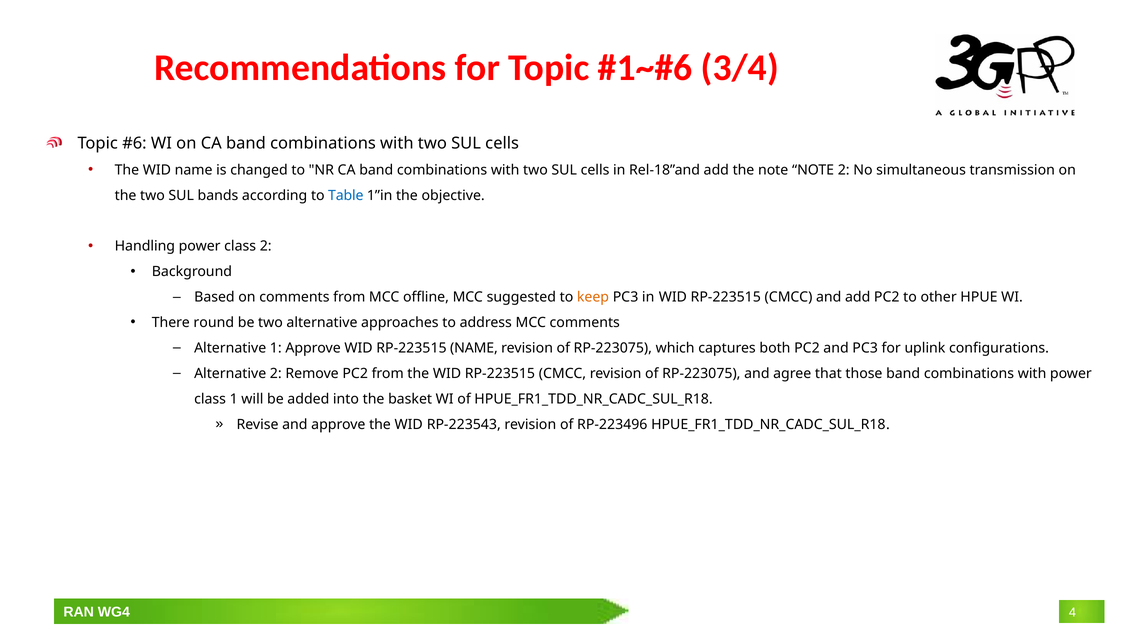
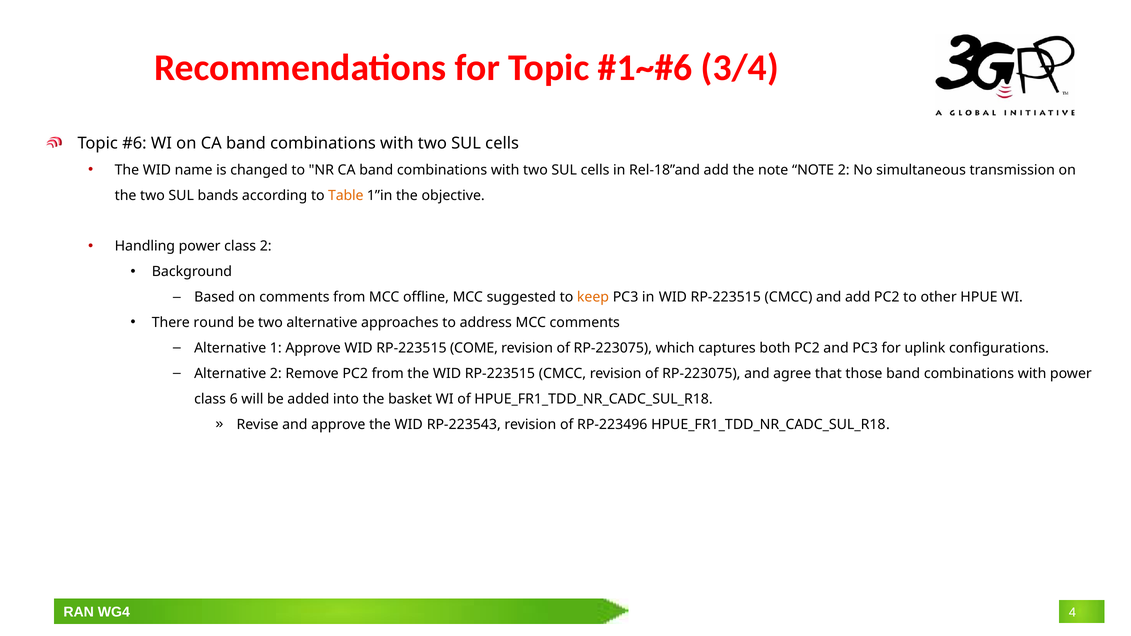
Table colour: blue -> orange (346, 195)
RP-223515 NAME: NAME -> COME (474, 348)
class 1: 1 -> 6 (234, 399)
